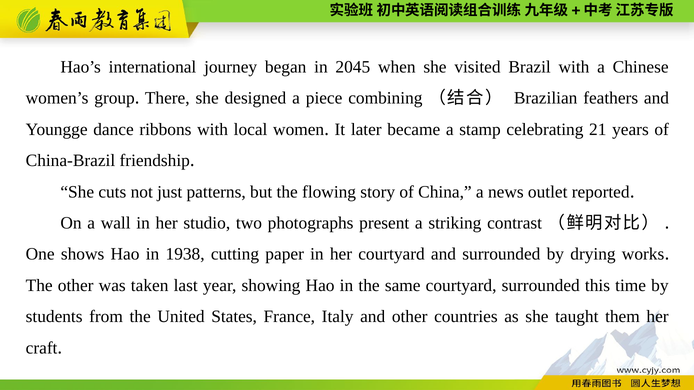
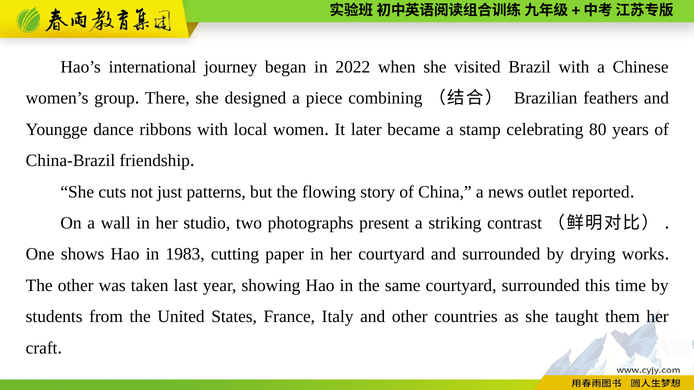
2045: 2045 -> 2022 (353, 67)
21: 21 -> 80 (598, 130)
1938: 1938 -> 1983 (185, 255)
